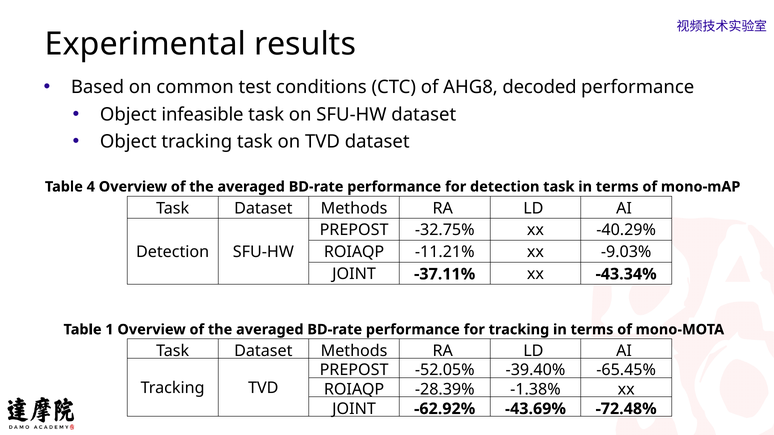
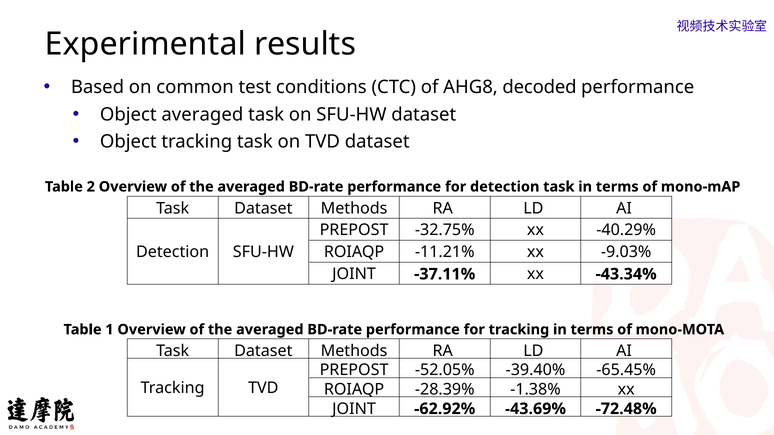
Object infeasible: infeasible -> averaged (202, 115)
4: 4 -> 2 (91, 187)
